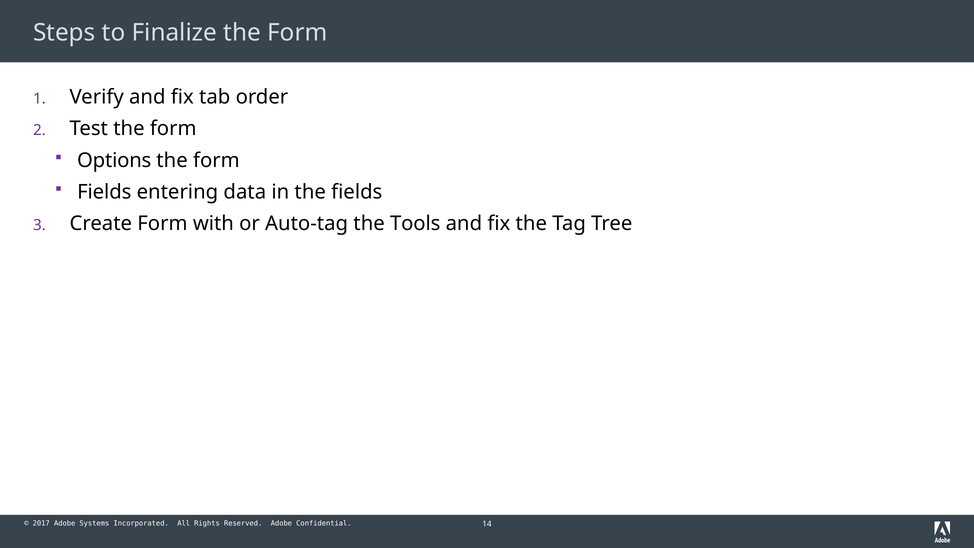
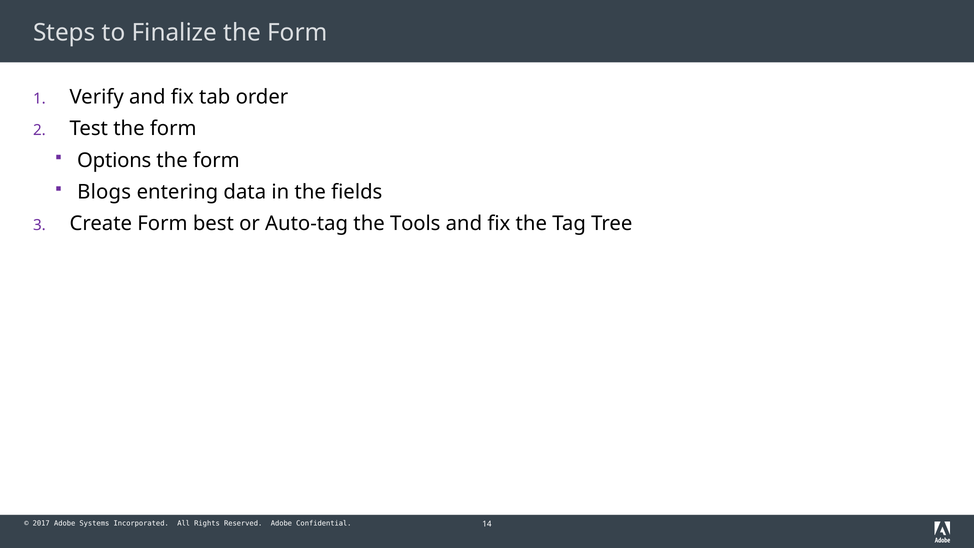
Fields: Fields -> Blogs (104, 192)
with: with -> best (213, 224)
